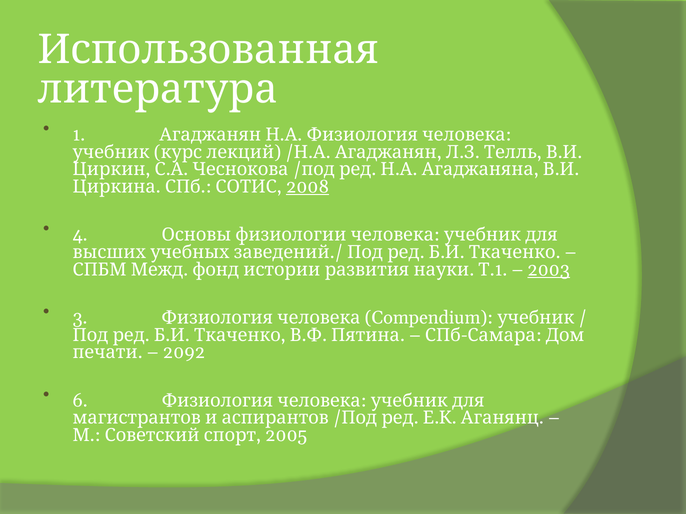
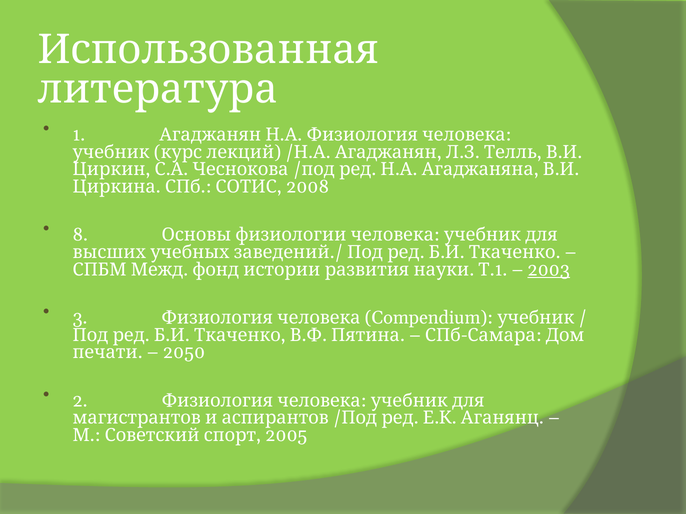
2008 underline: present -> none (308, 187)
4: 4 -> 8 (80, 235)
2092: 2092 -> 2050 (184, 353)
6: 6 -> 2 (80, 401)
